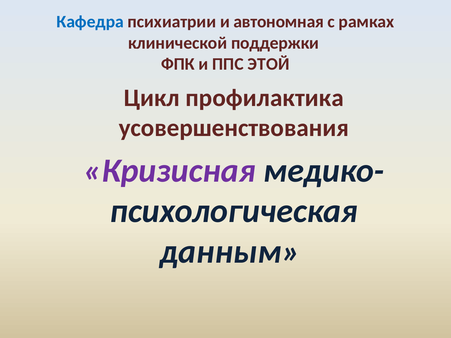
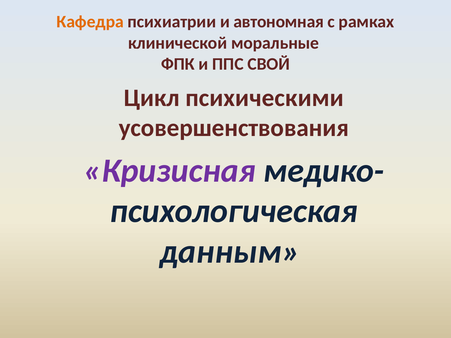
Кафедра colour: blue -> orange (90, 22)
поддержки: поддержки -> моральные (275, 43)
ЭТОЙ: ЭТОЙ -> СВОЙ (269, 64)
профилактика: профилактика -> психическими (265, 98)
